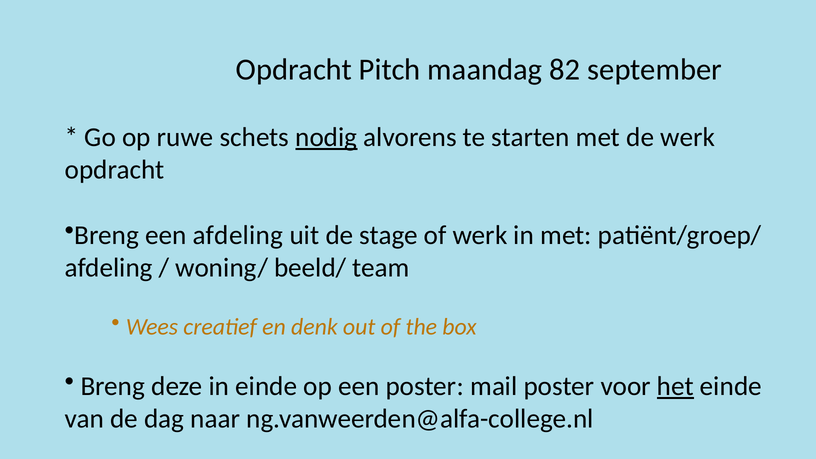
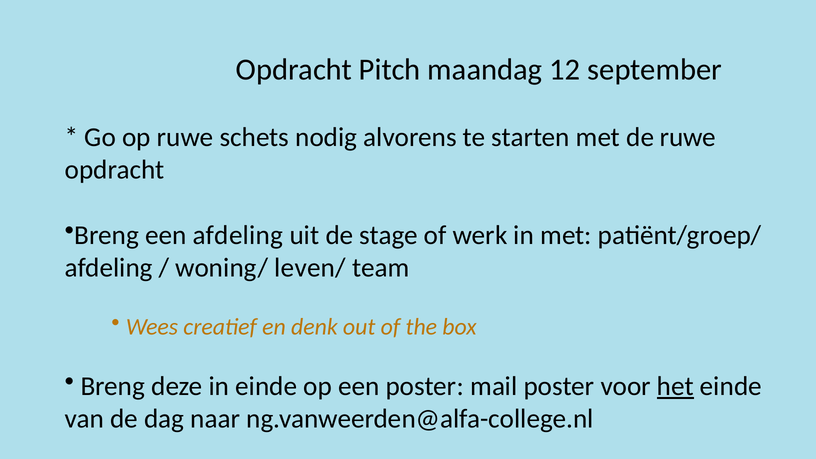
82: 82 -> 12 (565, 69)
nodig underline: present -> none (326, 137)
de werk: werk -> ruwe (688, 137)
beeld/: beeld/ -> leven/ (310, 268)
